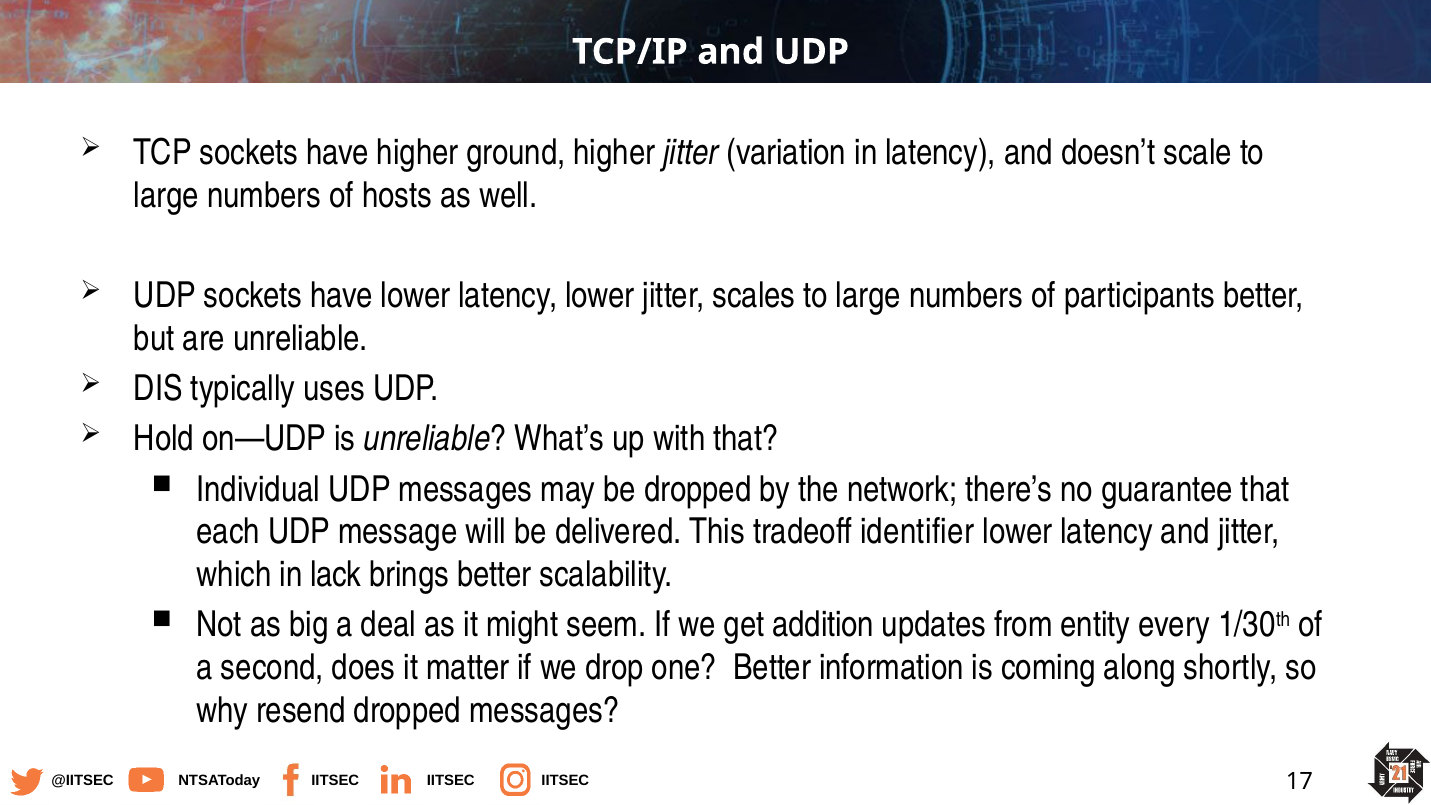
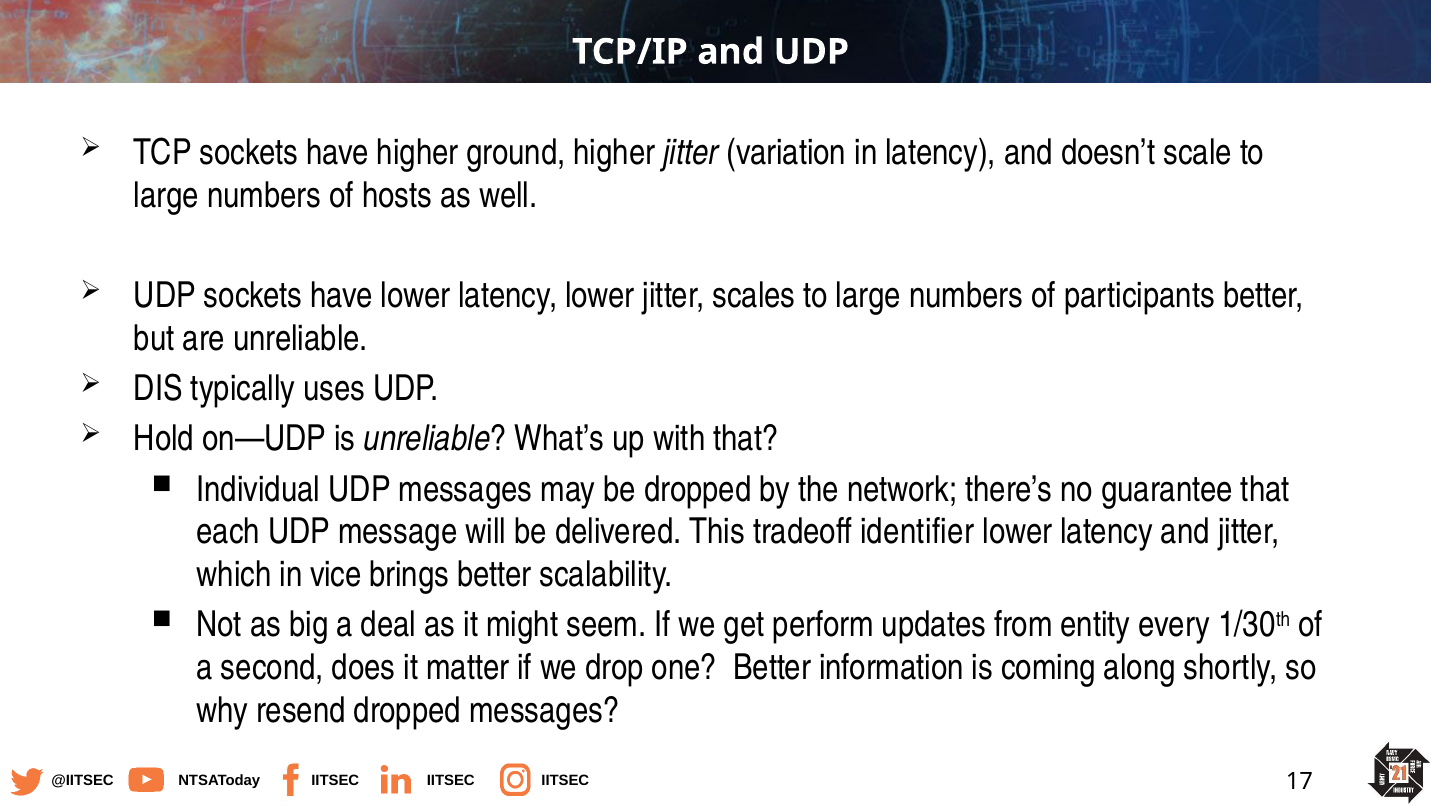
lack: lack -> vice (336, 575)
addition: addition -> perform (823, 625)
